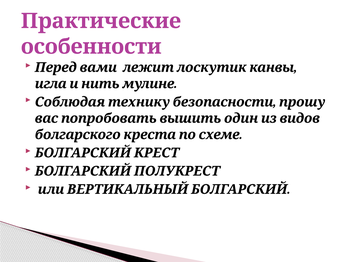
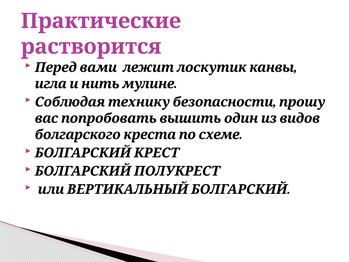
особенности: особенности -> растворится (91, 47)
